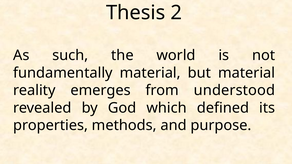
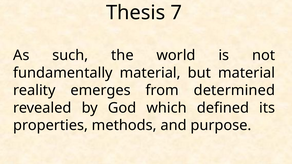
2: 2 -> 7 (176, 13)
understood: understood -> determined (234, 90)
